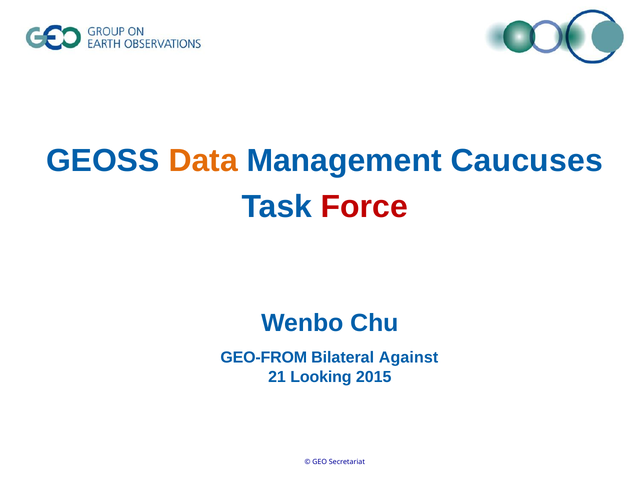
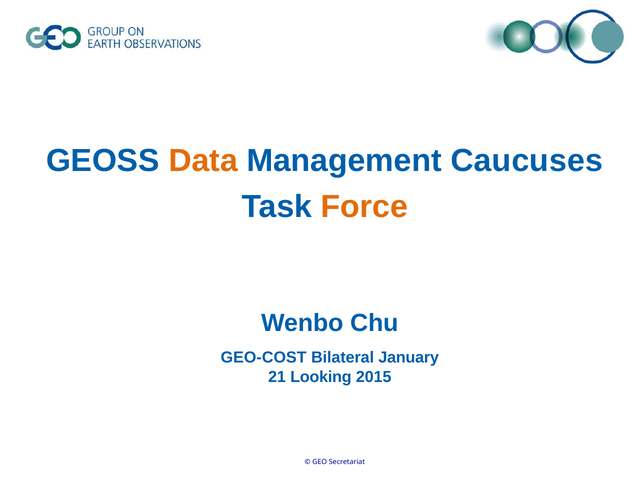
Force colour: red -> orange (364, 207)
GEO-FROM: GEO-FROM -> GEO-COST (264, 358)
Against: Against -> January (409, 358)
